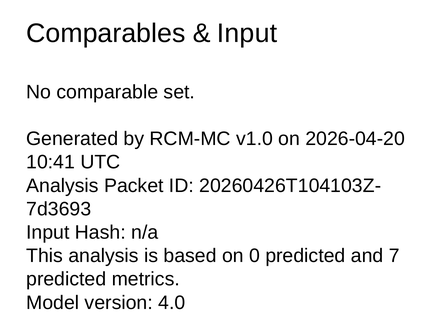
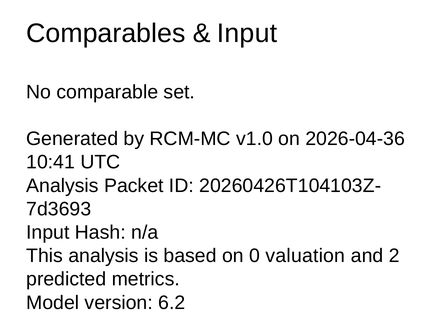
2026-04-20: 2026-04-20 -> 2026-04-36 (355, 139)
0 predicted: predicted -> valuation (305, 255)
7: 7 -> 2 (394, 255)
4.0: 4.0 -> 6.2 (172, 302)
